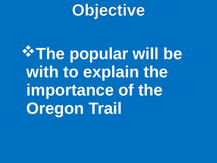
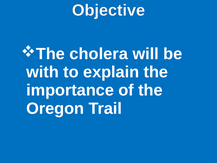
popular: popular -> cholera (99, 54)
